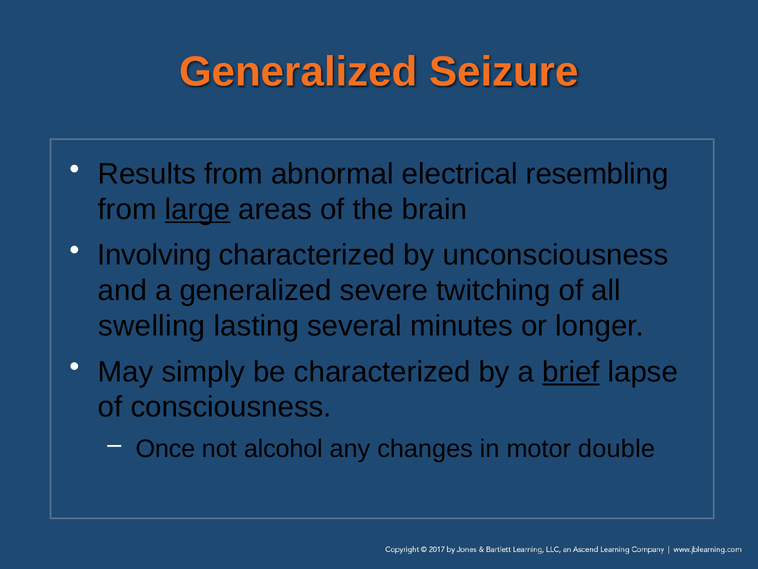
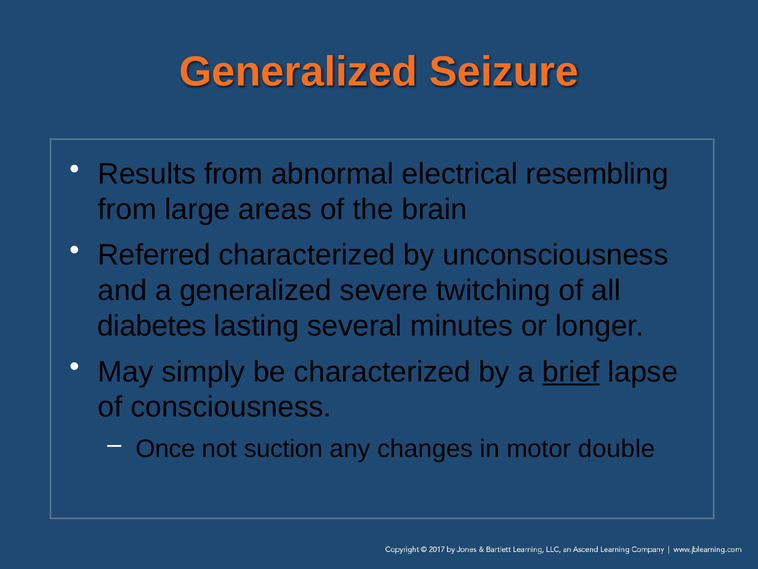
large underline: present -> none (198, 209)
Involving: Involving -> Referred (154, 255)
swelling: swelling -> diabetes (152, 326)
alcohol: alcohol -> suction (283, 448)
